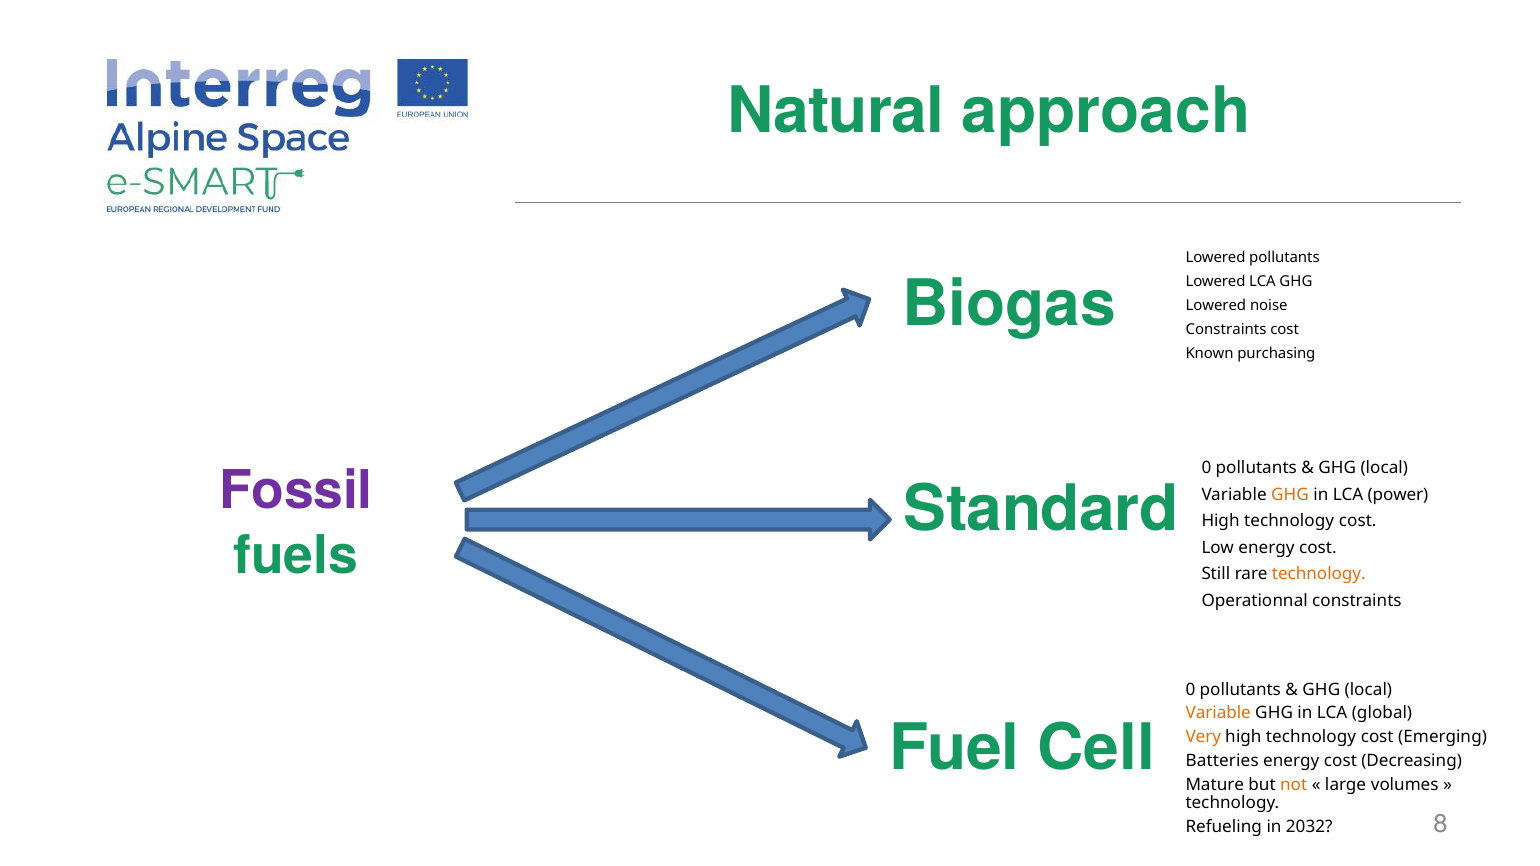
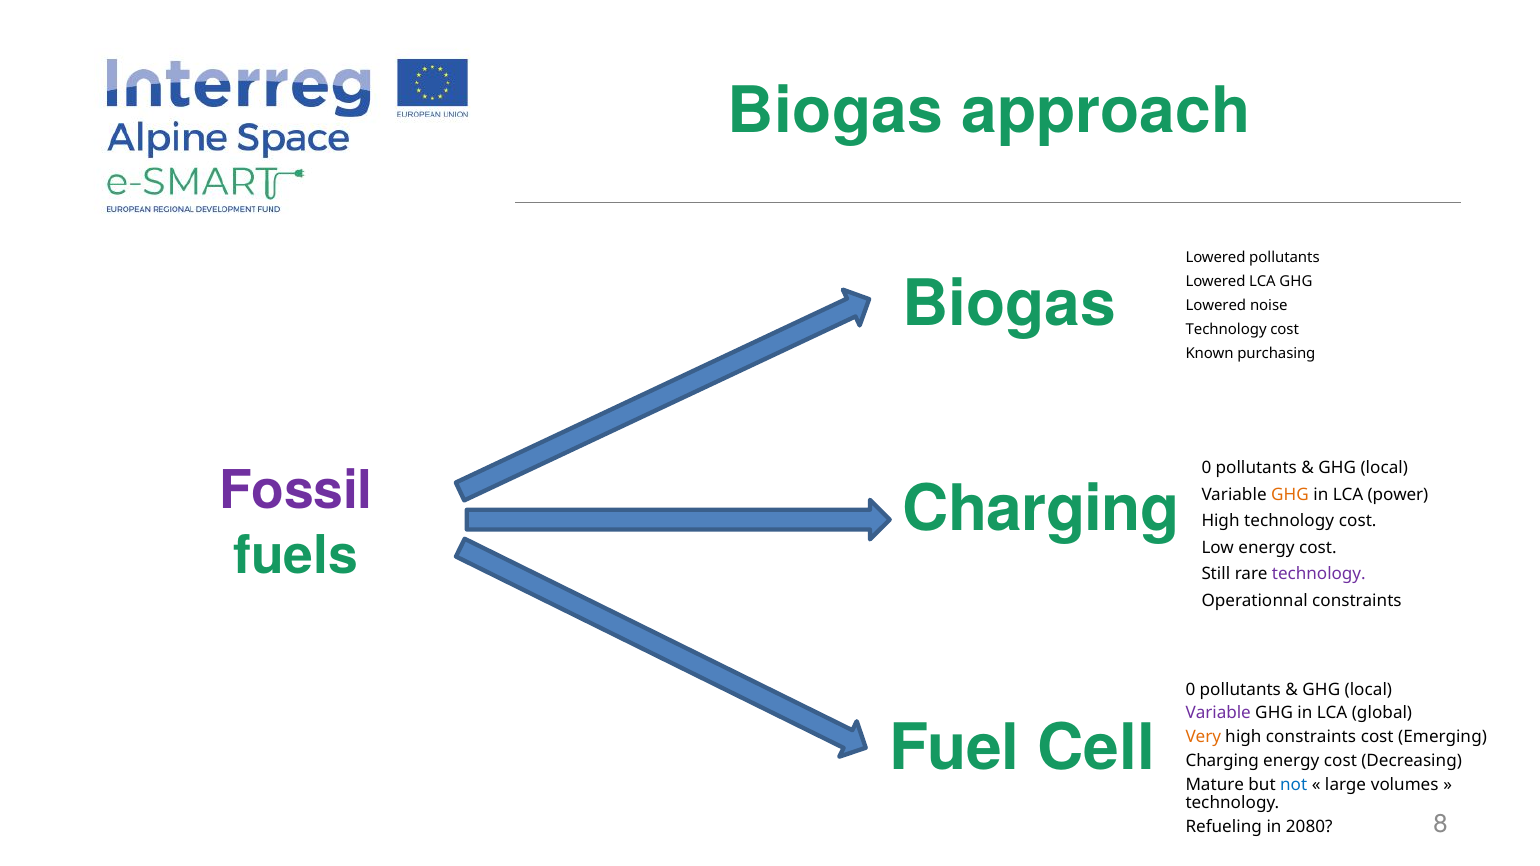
Natural: Natural -> Biogas (835, 111)
Constraints: Constraints -> Technology (1226, 329)
Standard: Standard -> Charging (1041, 510)
technology colour: orange -> purple (1319, 574)
Variable colour: orange -> purple (1218, 714)
technology: technology -> constraints (1311, 737)
Batteries: Batteries -> Charging (1222, 761)
not colour: orange -> blue (1294, 785)
2032: 2032 -> 2080 (1309, 827)
